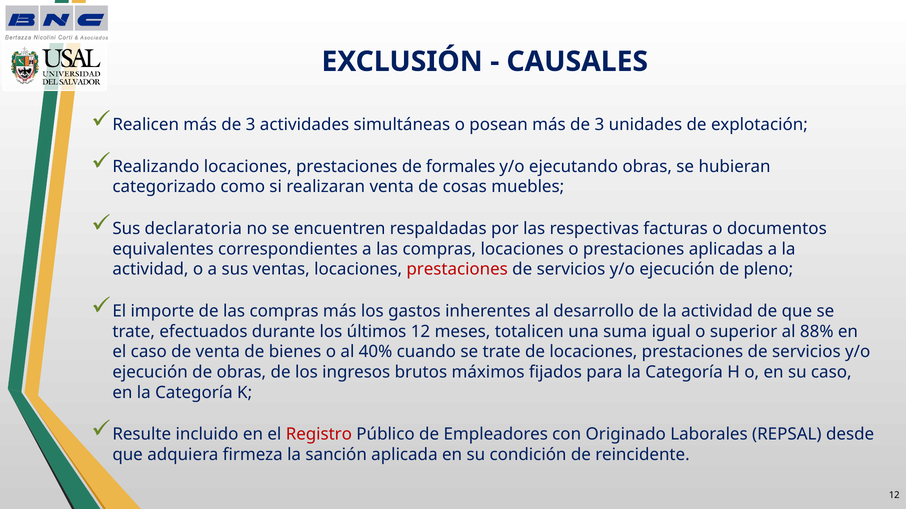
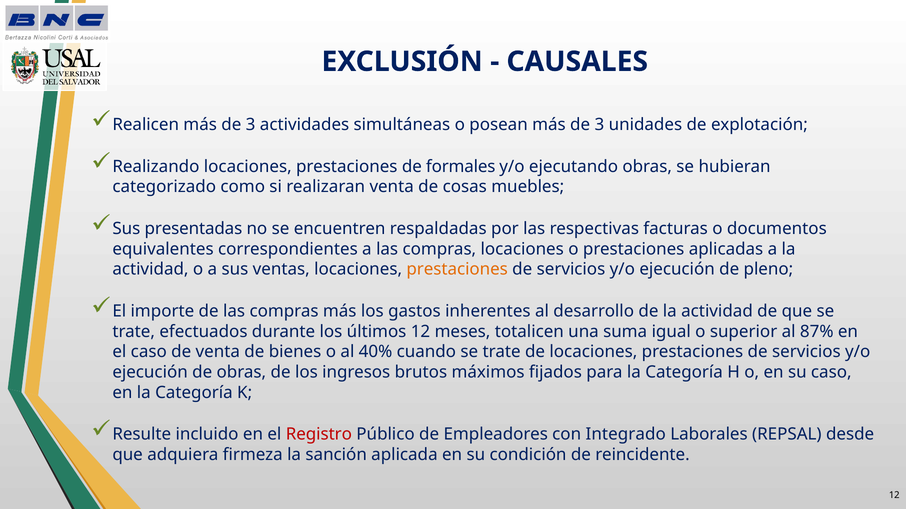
declaratoria: declaratoria -> presentadas (193, 229)
prestaciones colour: red -> orange (457, 270)
88%: 88% -> 87% (817, 332)
Originado: Originado -> Integrado (626, 435)
